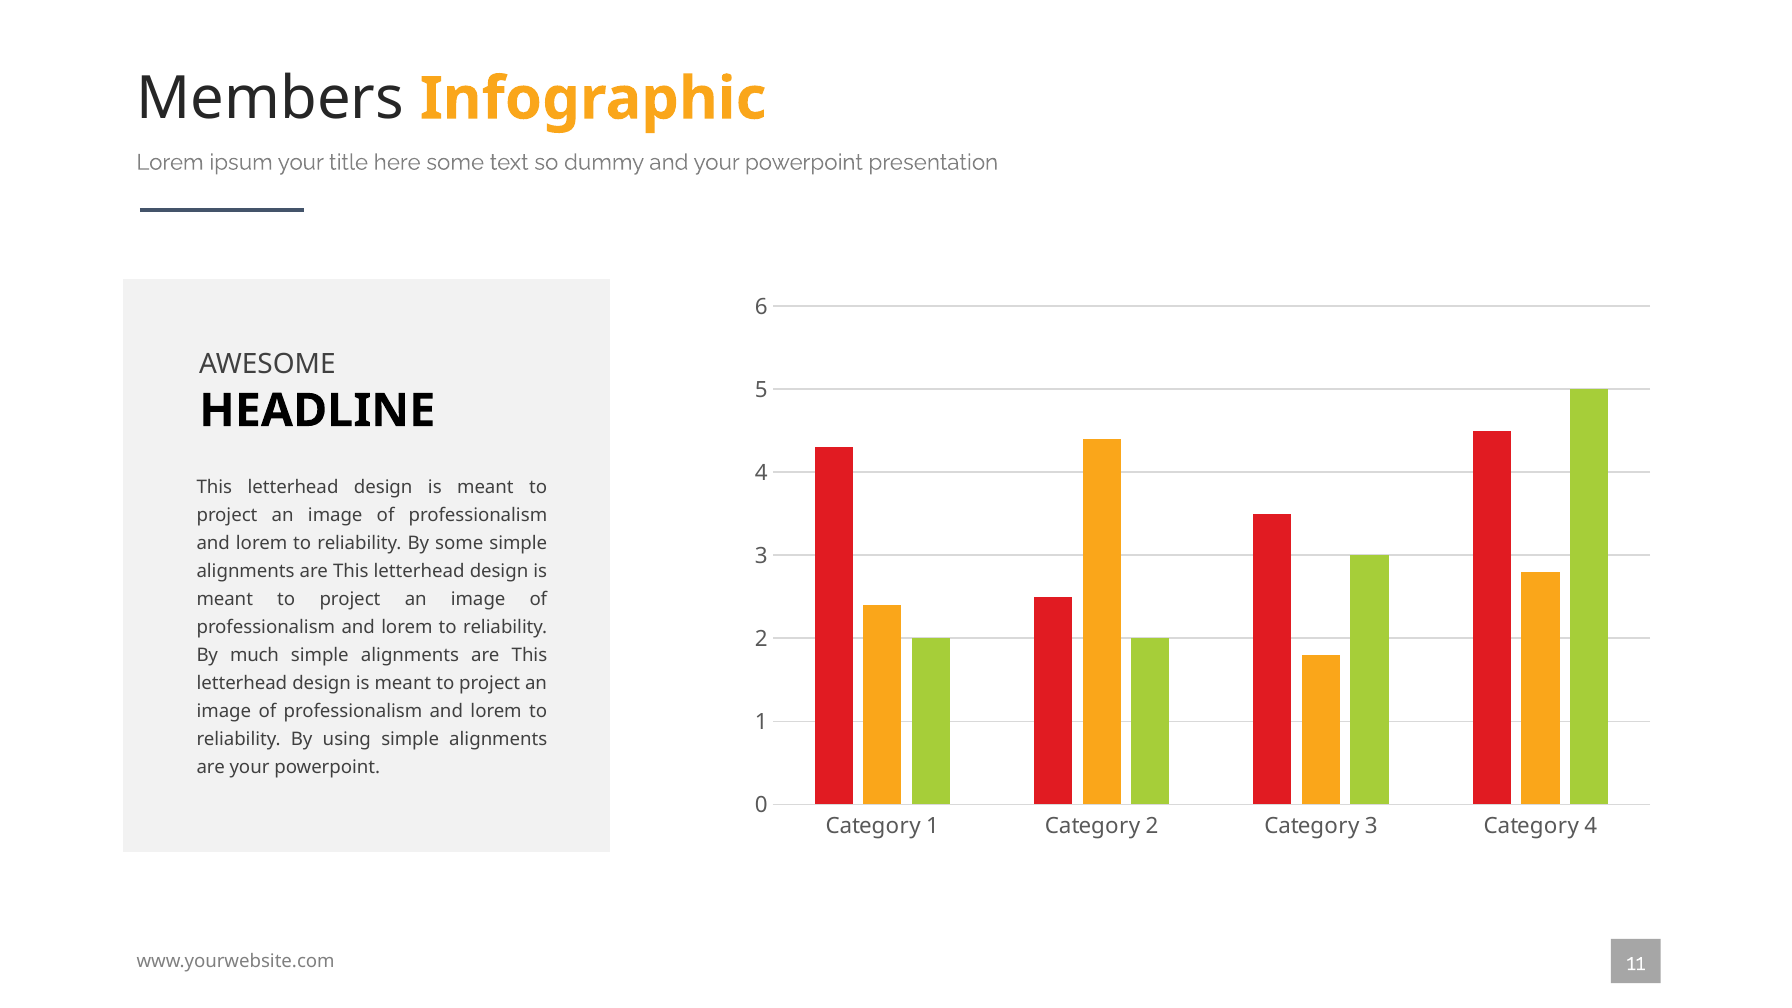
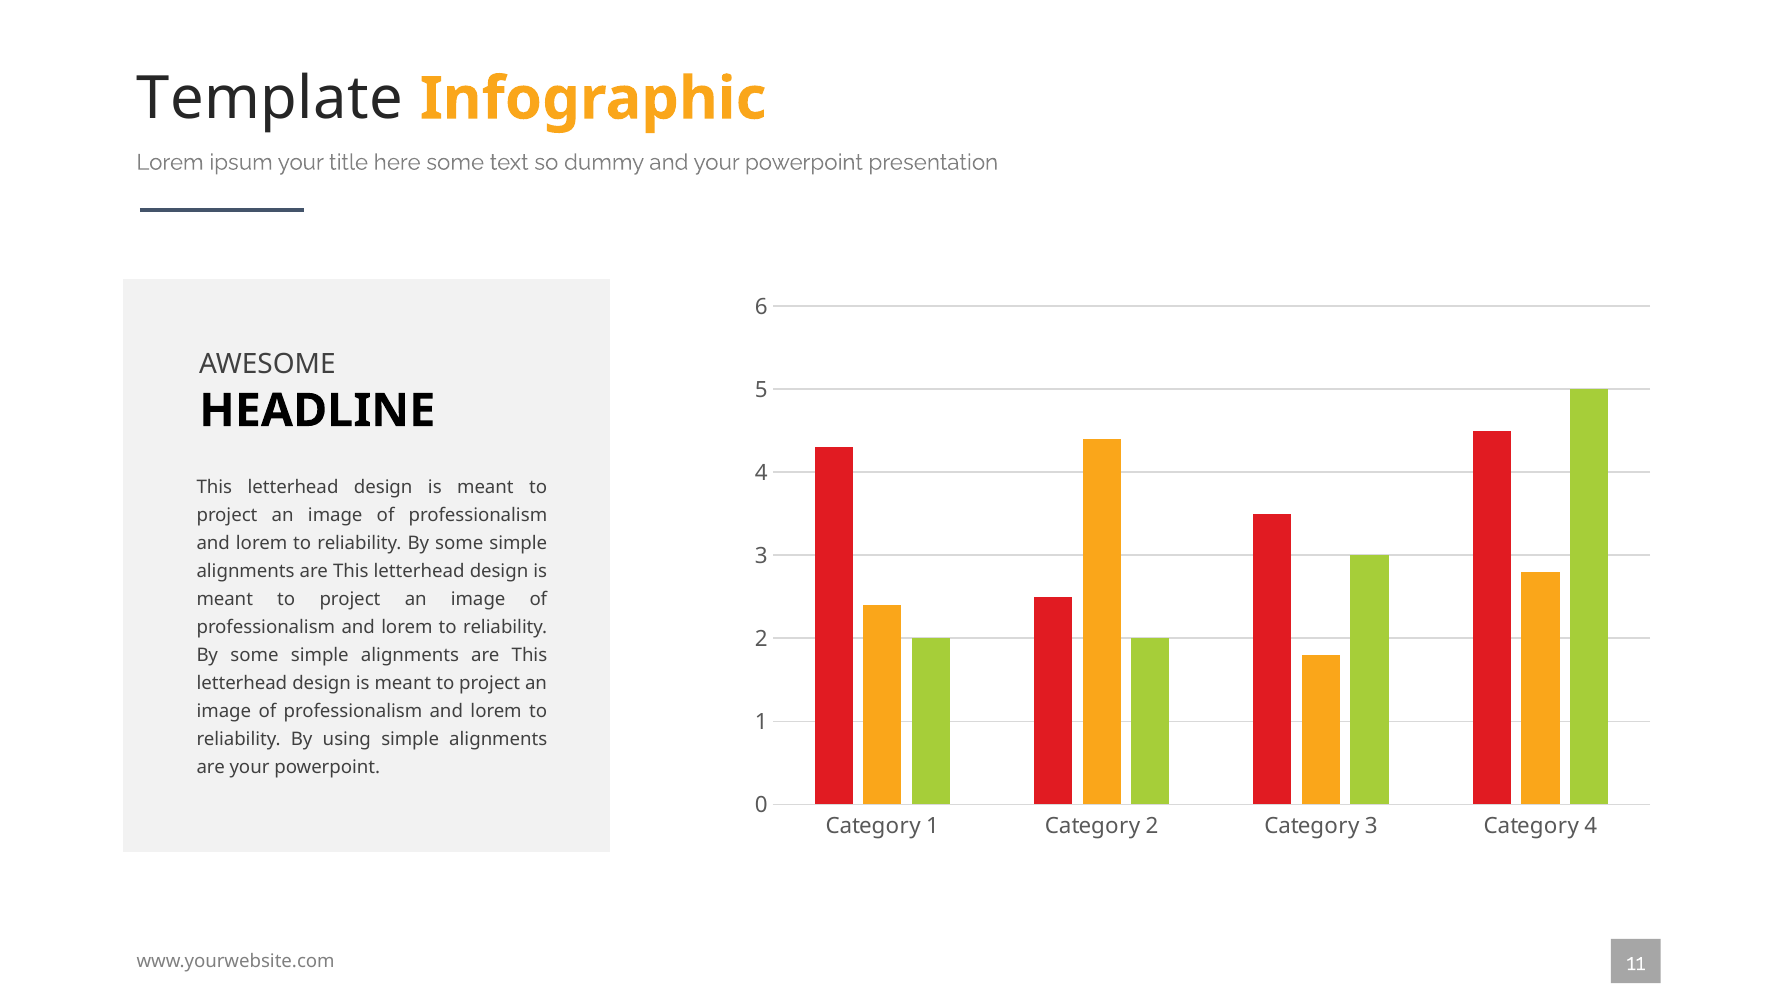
Members: Members -> Template (270, 99)
much: much -> some (254, 655)
